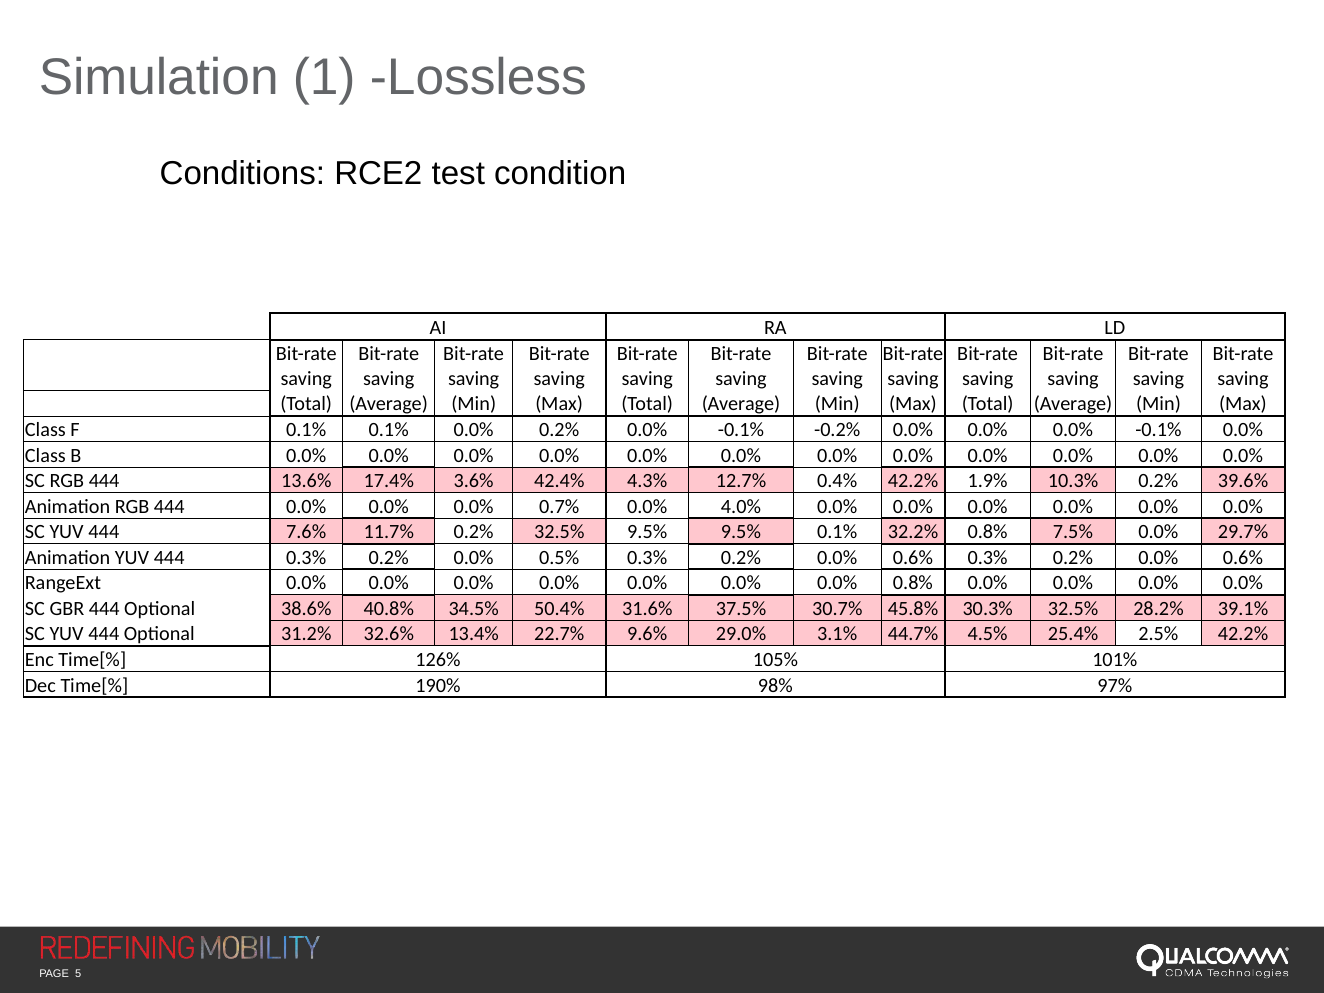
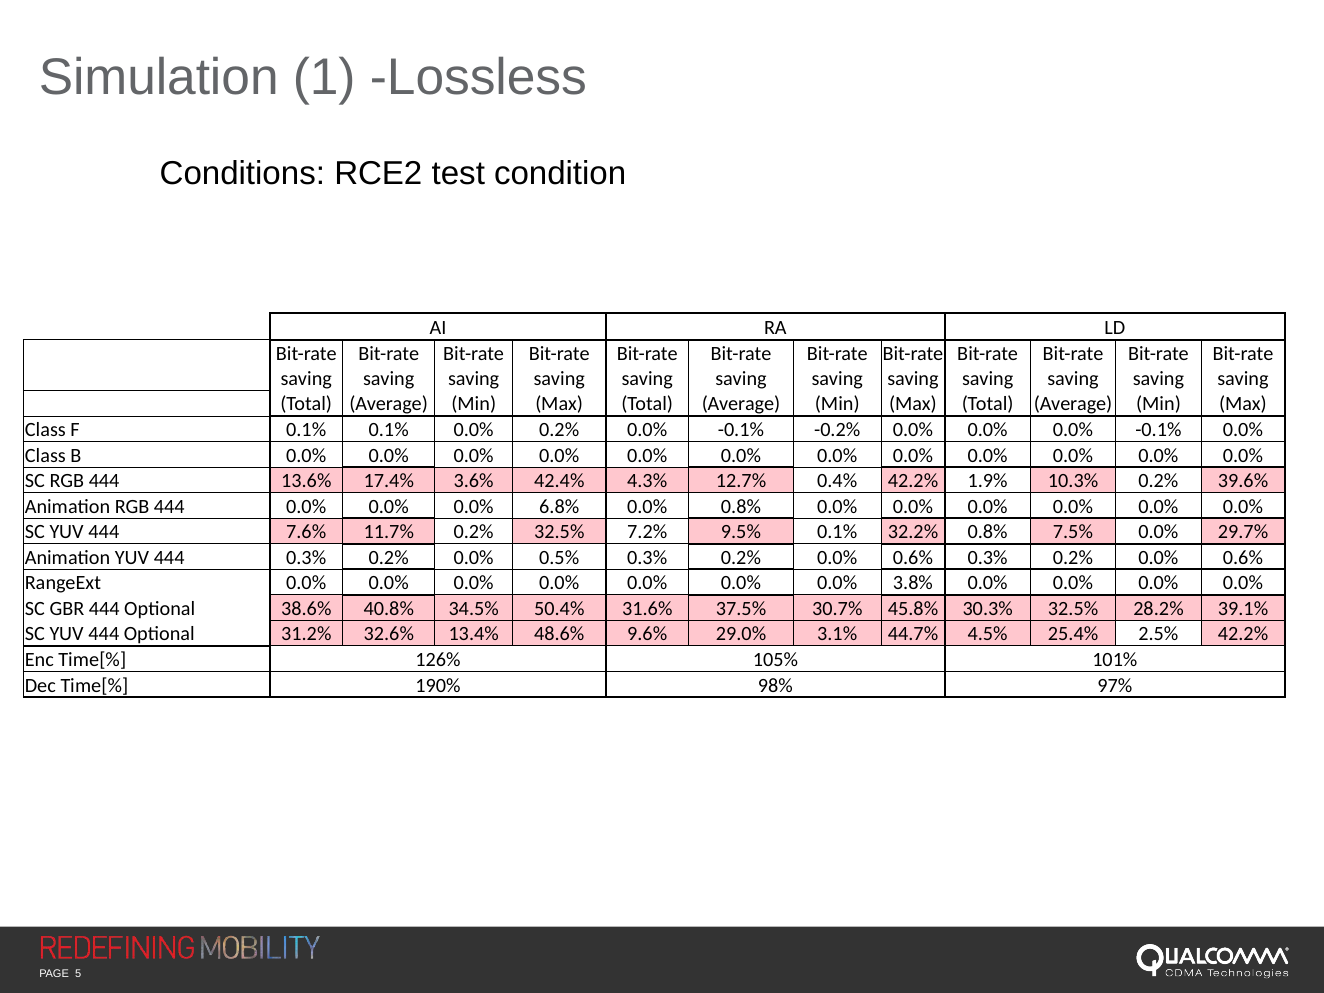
0.7%: 0.7% -> 6.8% (559, 507)
0.0% 4.0%: 4.0% -> 0.8% (741, 507)
32.5% 9.5%: 9.5% -> 7.2% (647, 532)
0.0% 0.8%: 0.8% -> 3.8% (913, 583)
22.7%: 22.7% -> 48.6% (559, 634)
